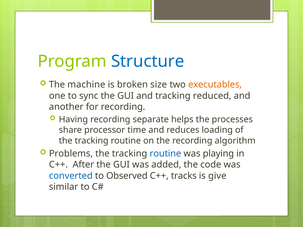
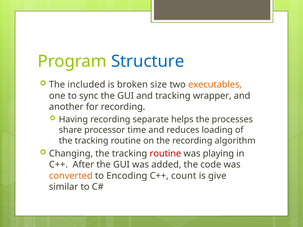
machine: machine -> included (86, 85)
reduced: reduced -> wrapper (212, 96)
Problems: Problems -> Changing (71, 154)
routine colour: blue -> red (165, 154)
converted colour: blue -> orange (71, 176)
Observed: Observed -> Encoding (127, 176)
tracks: tracks -> count (184, 176)
